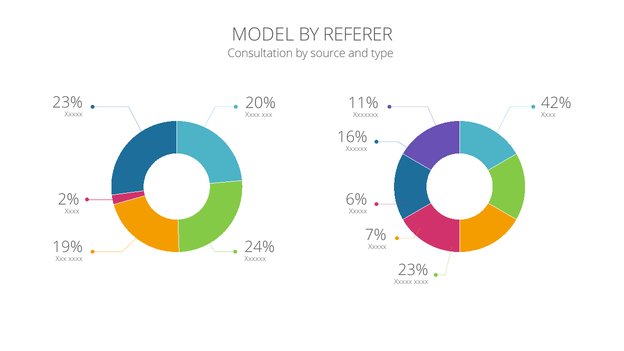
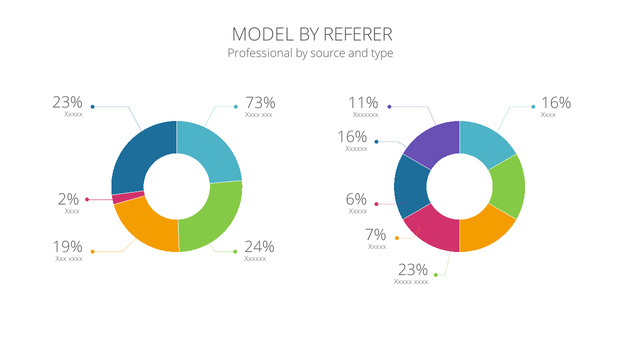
Consultation: Consultation -> Professional (260, 54)
20%: 20% -> 73% (261, 103)
42%: 42% -> 16% (556, 103)
